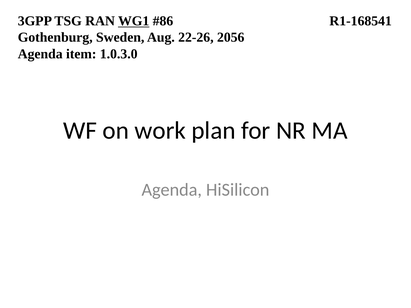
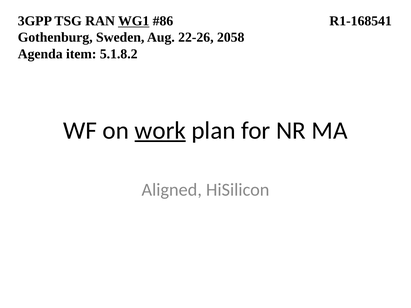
2056: 2056 -> 2058 (231, 37)
1.0.3.0: 1.0.3.0 -> 5.1.8.2 (119, 54)
work underline: none -> present (160, 131)
Agenda: Agenda -> Aligned (172, 190)
